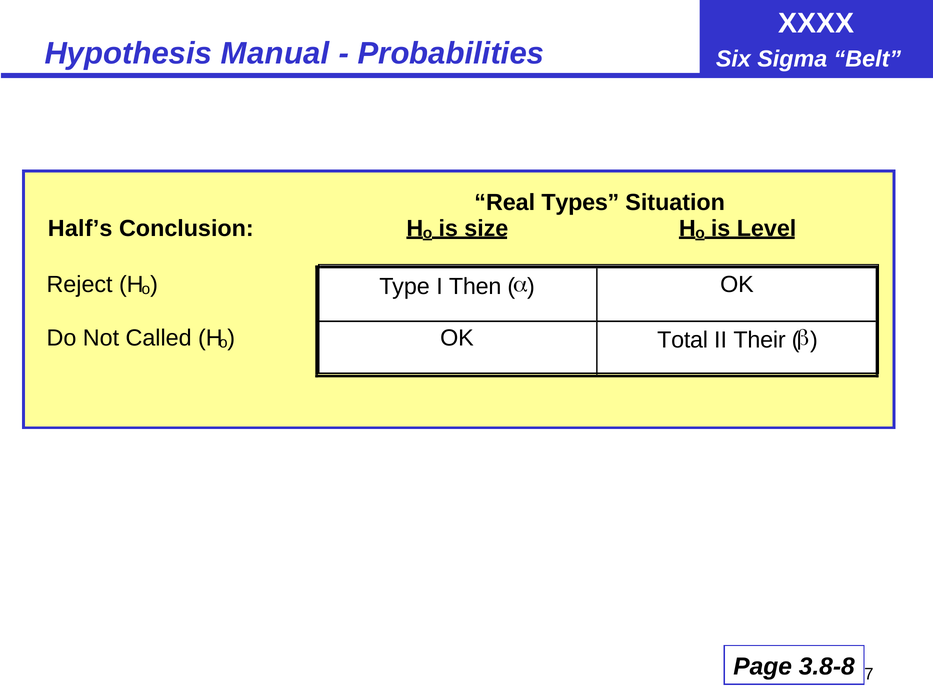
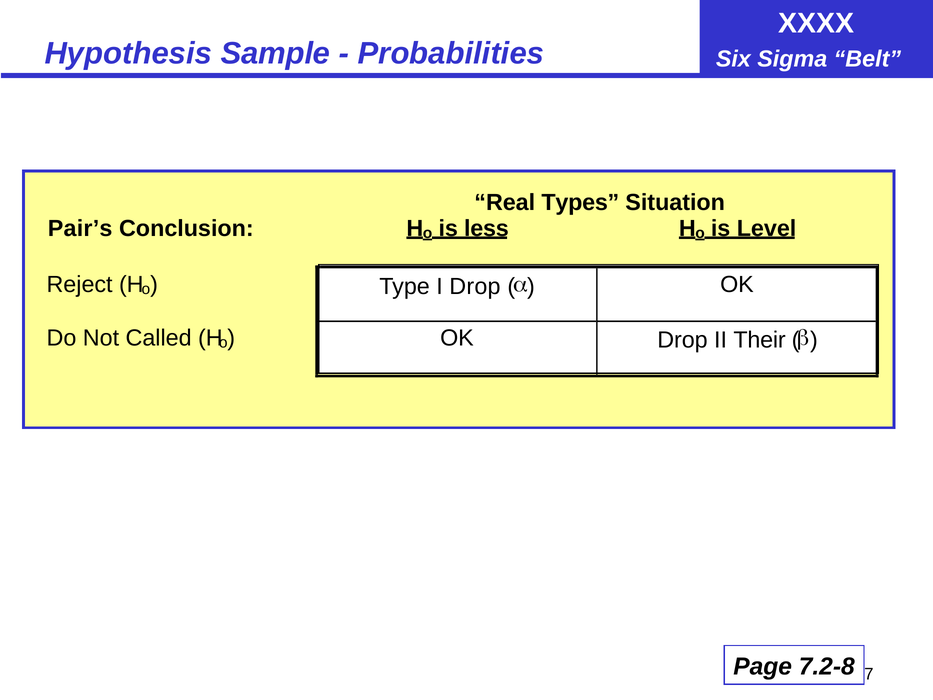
Manual: Manual -> Sample (275, 53)
Half’s: Half’s -> Pair’s (80, 229)
size: size -> less (486, 229)
I Then: Then -> Drop (475, 287)
OK Total: Total -> Drop (682, 340)
3.8-8: 3.8-8 -> 7.2-8 (827, 666)
